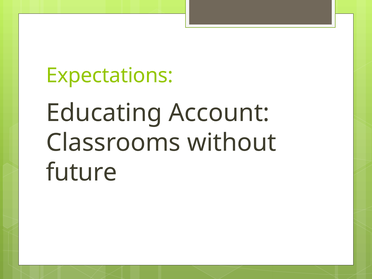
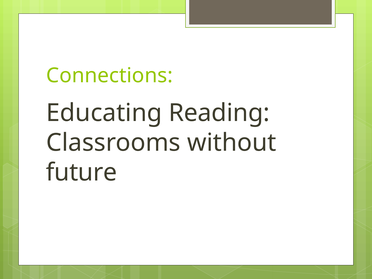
Expectations: Expectations -> Connections (110, 75)
Account: Account -> Reading (219, 113)
